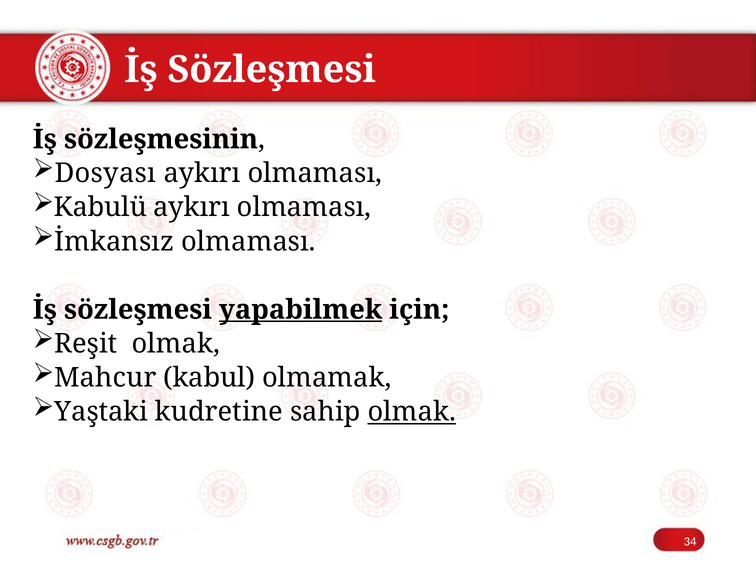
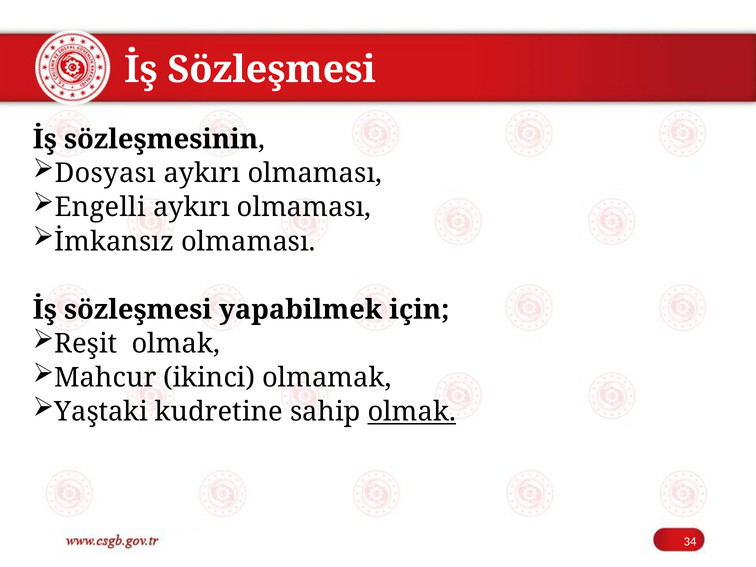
Kabulü: Kabulü -> Engelli (100, 207)
yapabilmek underline: present -> none (301, 310)
kabul: kabul -> ikinci (209, 378)
